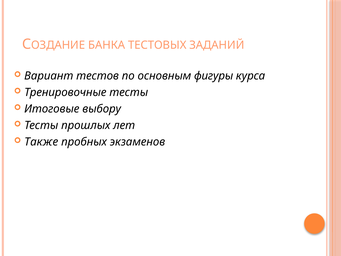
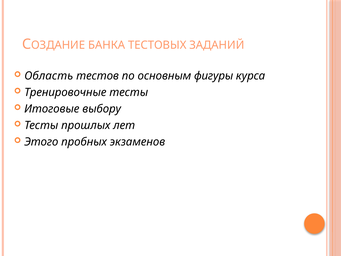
Вариант: Вариант -> Область (49, 76)
Также: Также -> Этого (41, 142)
